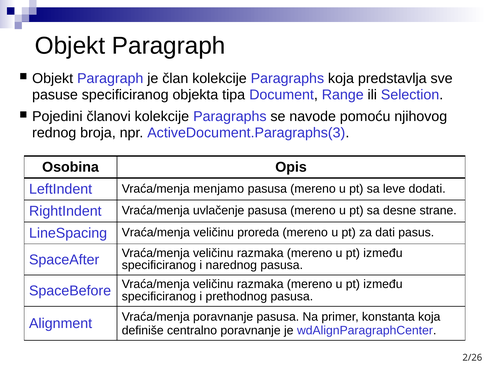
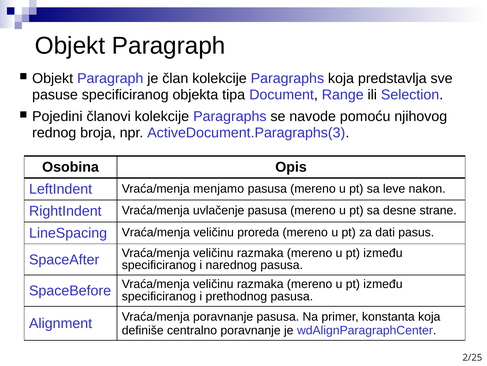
dodati: dodati -> nakon (427, 188)
2/26: 2/26 -> 2/25 (472, 357)
